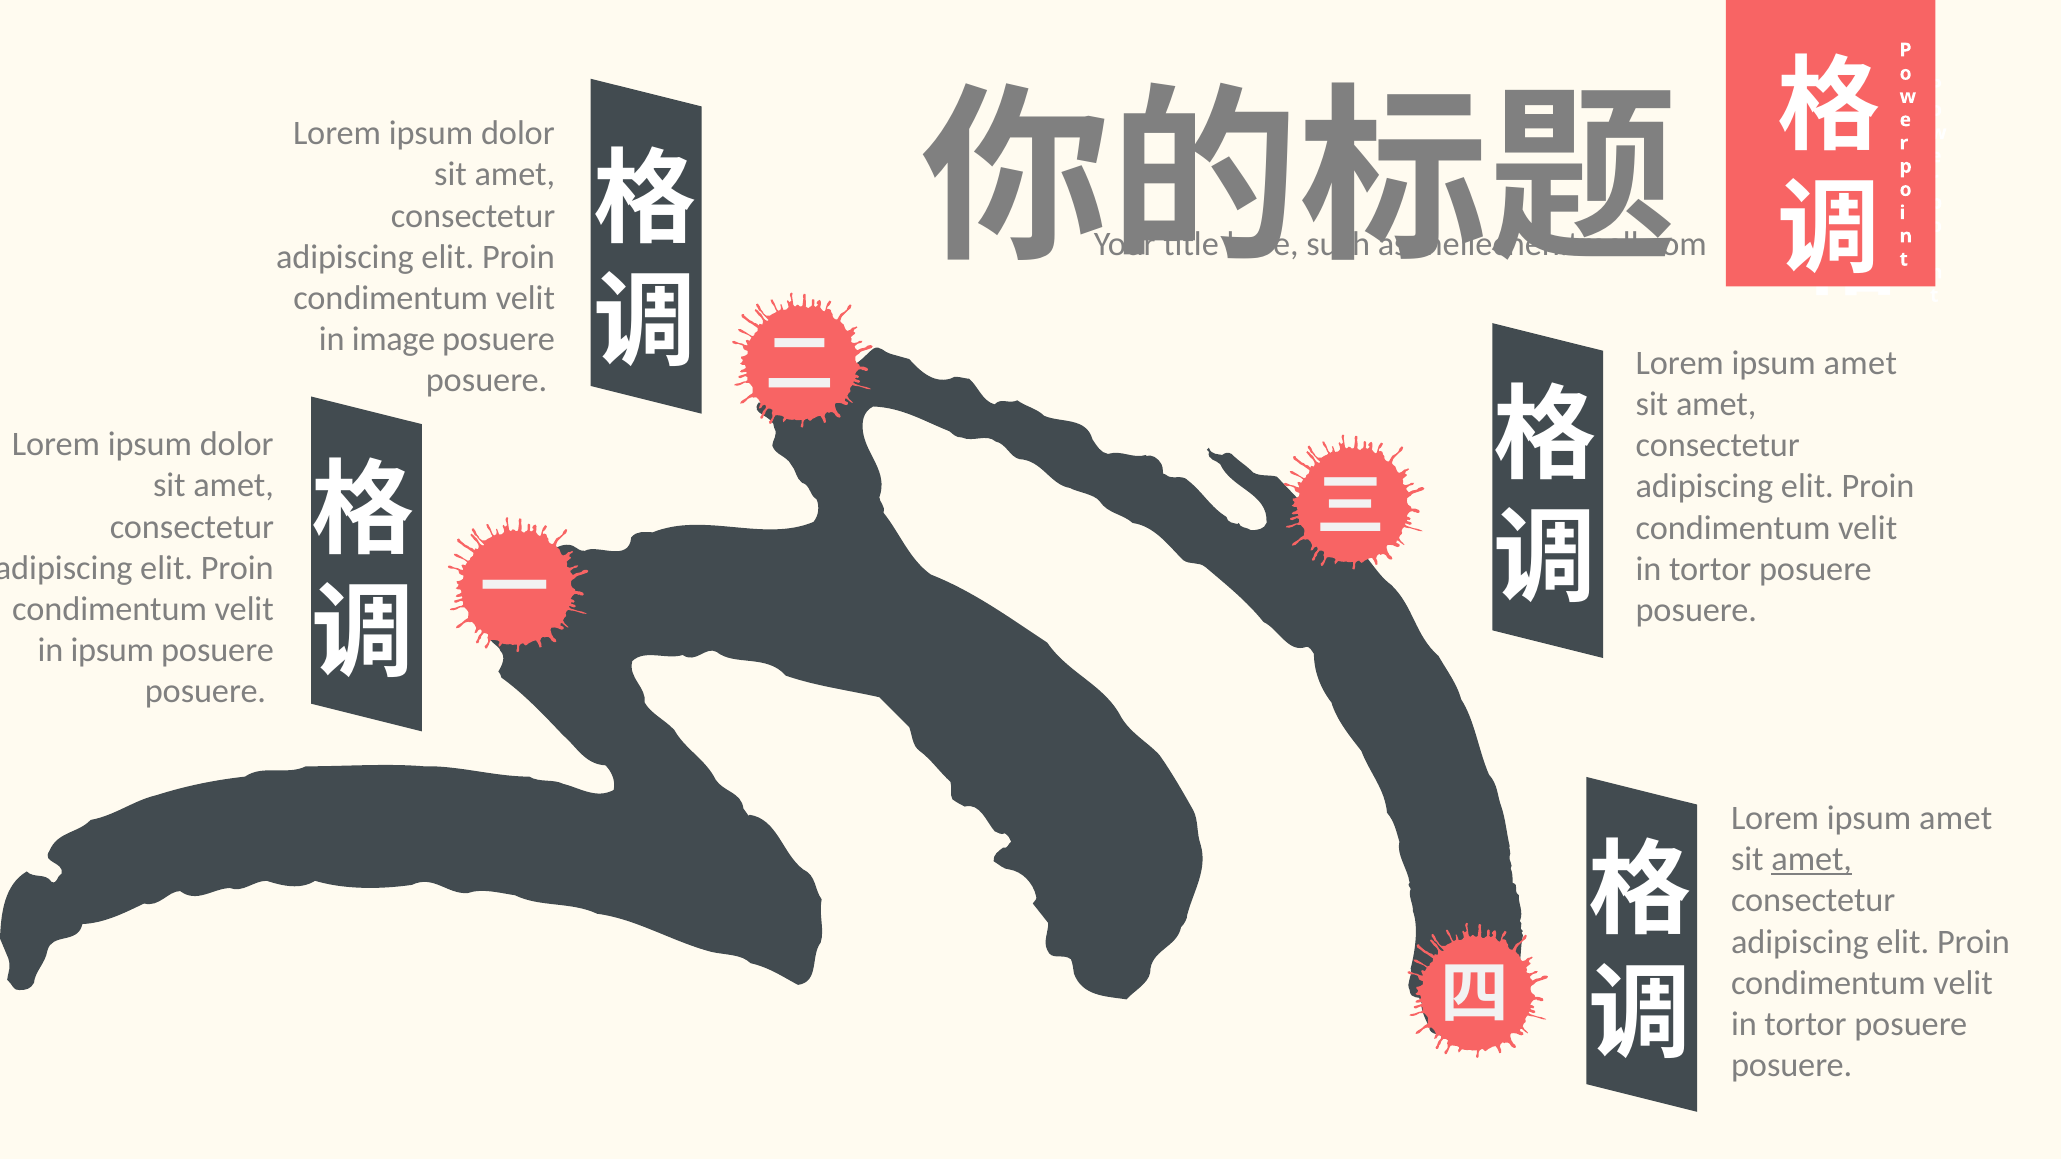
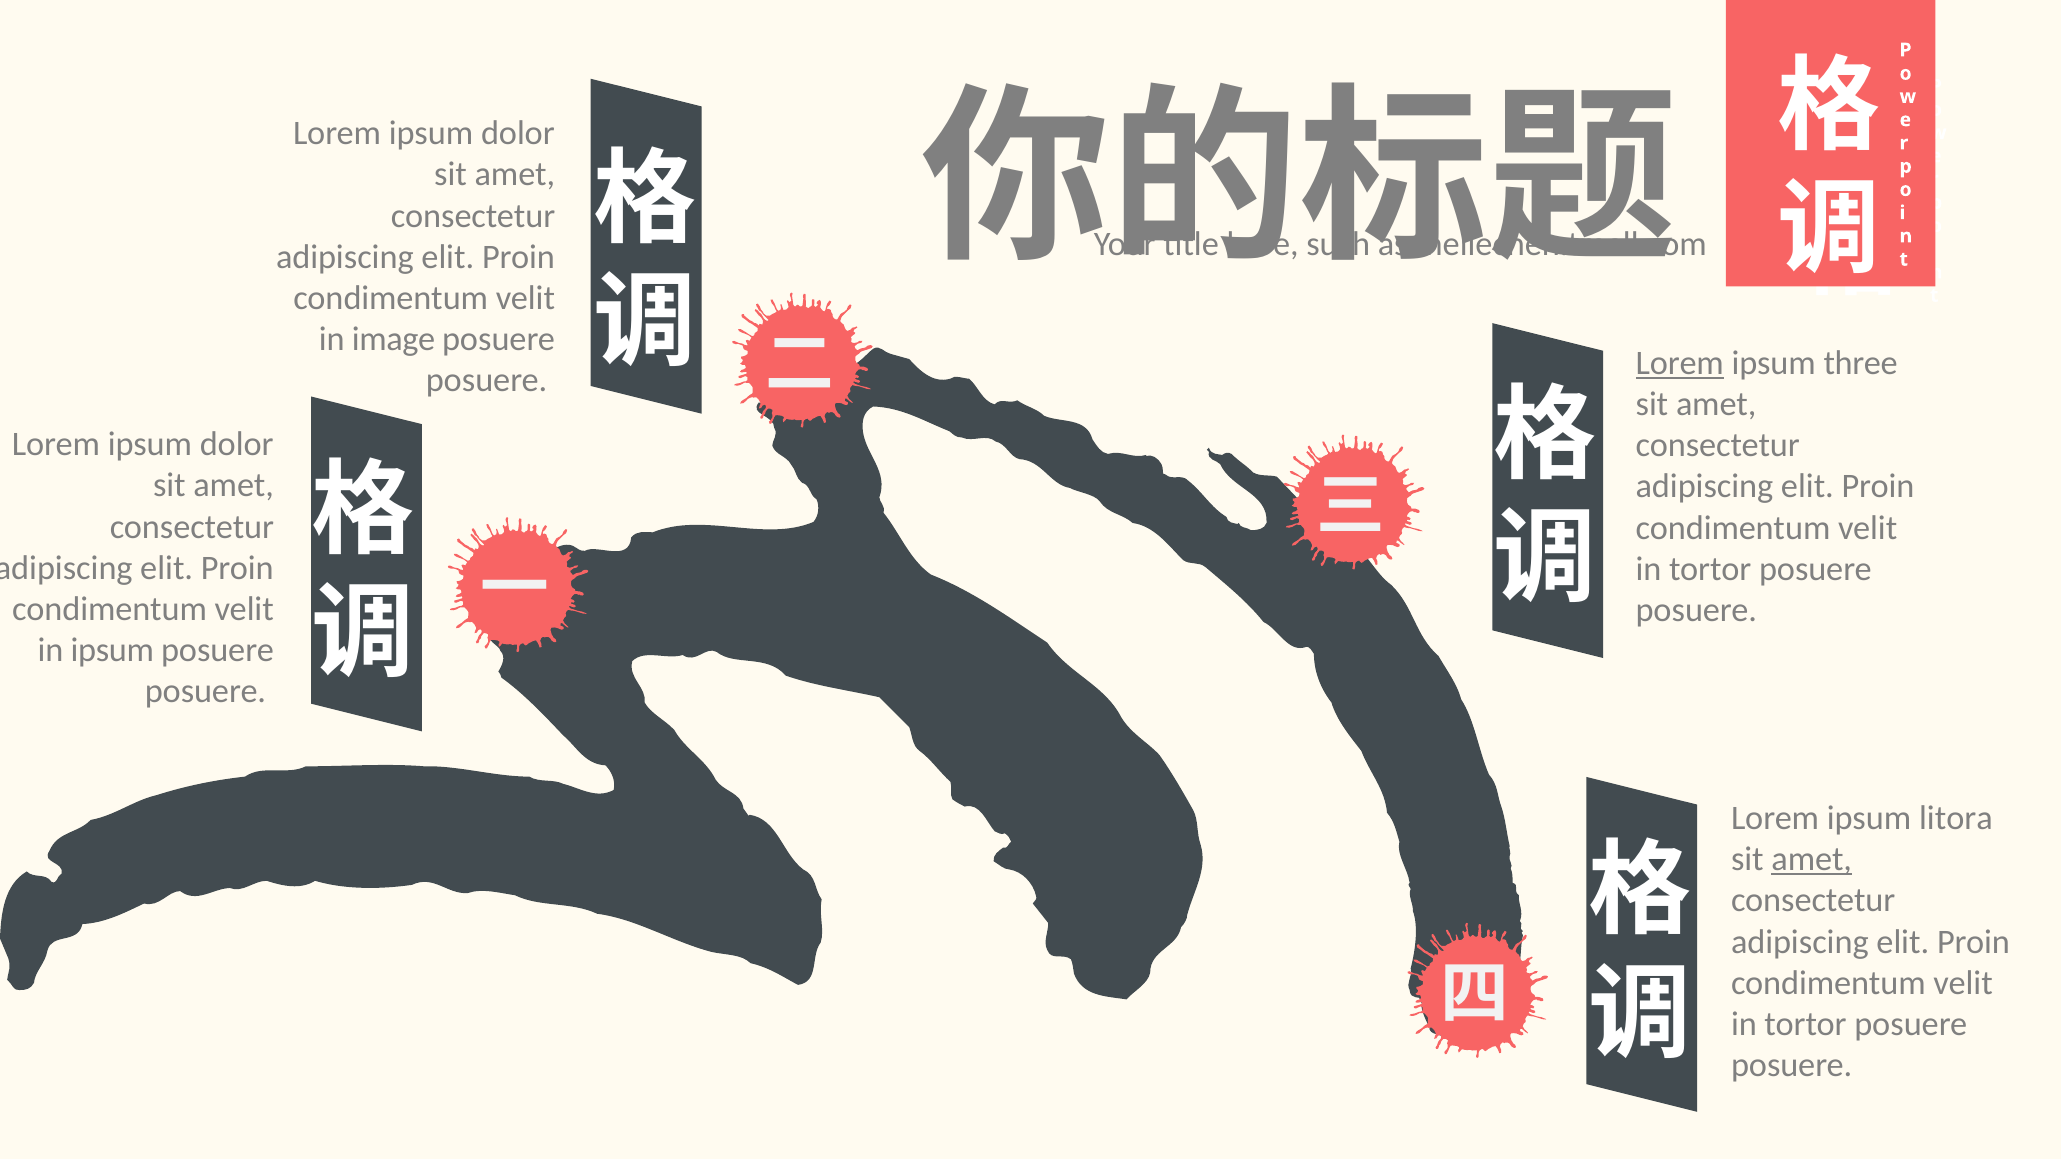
Lorem underline: none -> present (1680, 363)
amet: amet -> three (1861, 363)
amet: amet -> litora (1956, 819)
